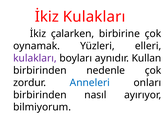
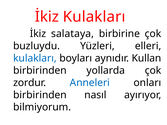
çalarken: çalarken -> salataya (72, 34)
oynamak: oynamak -> buzluydu (37, 46)
kulakları colour: purple -> blue (35, 58)
nedenle: nedenle -> yollarda (106, 71)
